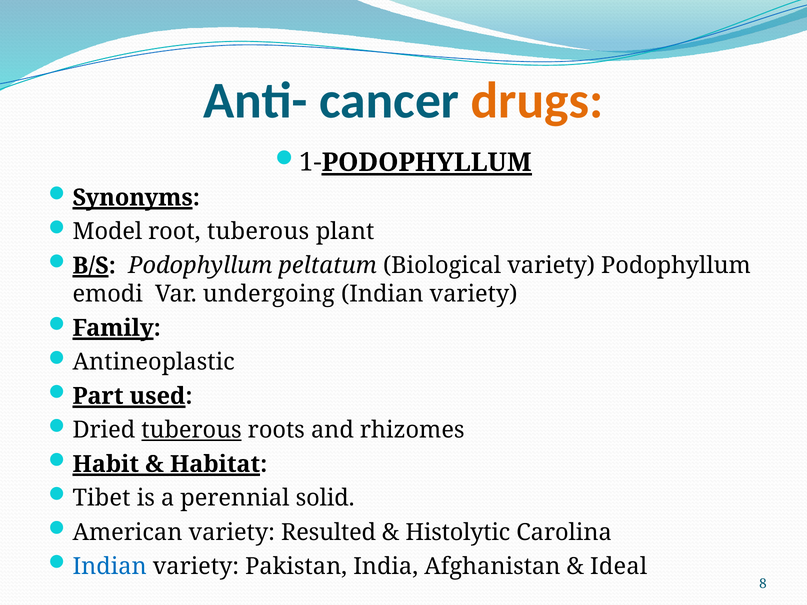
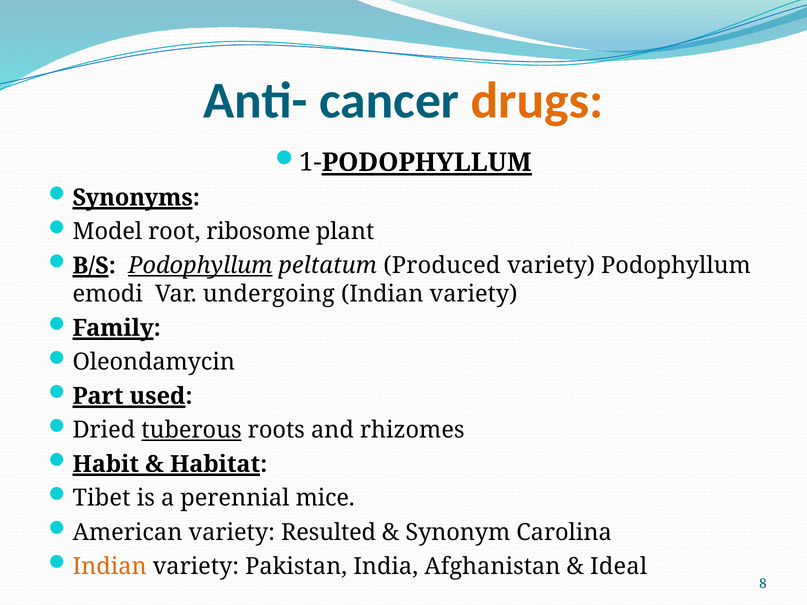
root tuberous: tuberous -> ribosome (258, 232)
Podophyllum underline: none -> present (200, 266)
Biological: Biological -> Produced (442, 266)
Antineoplastic: Antineoplastic -> Oleondamycin (154, 362)
solid: solid -> mice (325, 498)
Histolytic: Histolytic -> Synonym (458, 532)
Indian colour: blue -> orange (110, 567)
